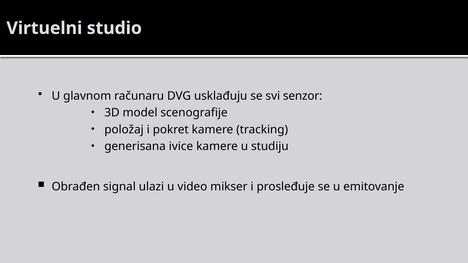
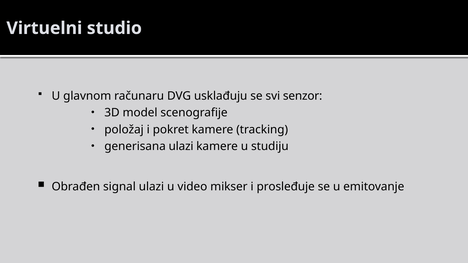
generisana ivice: ivice -> ulazi (181, 146)
